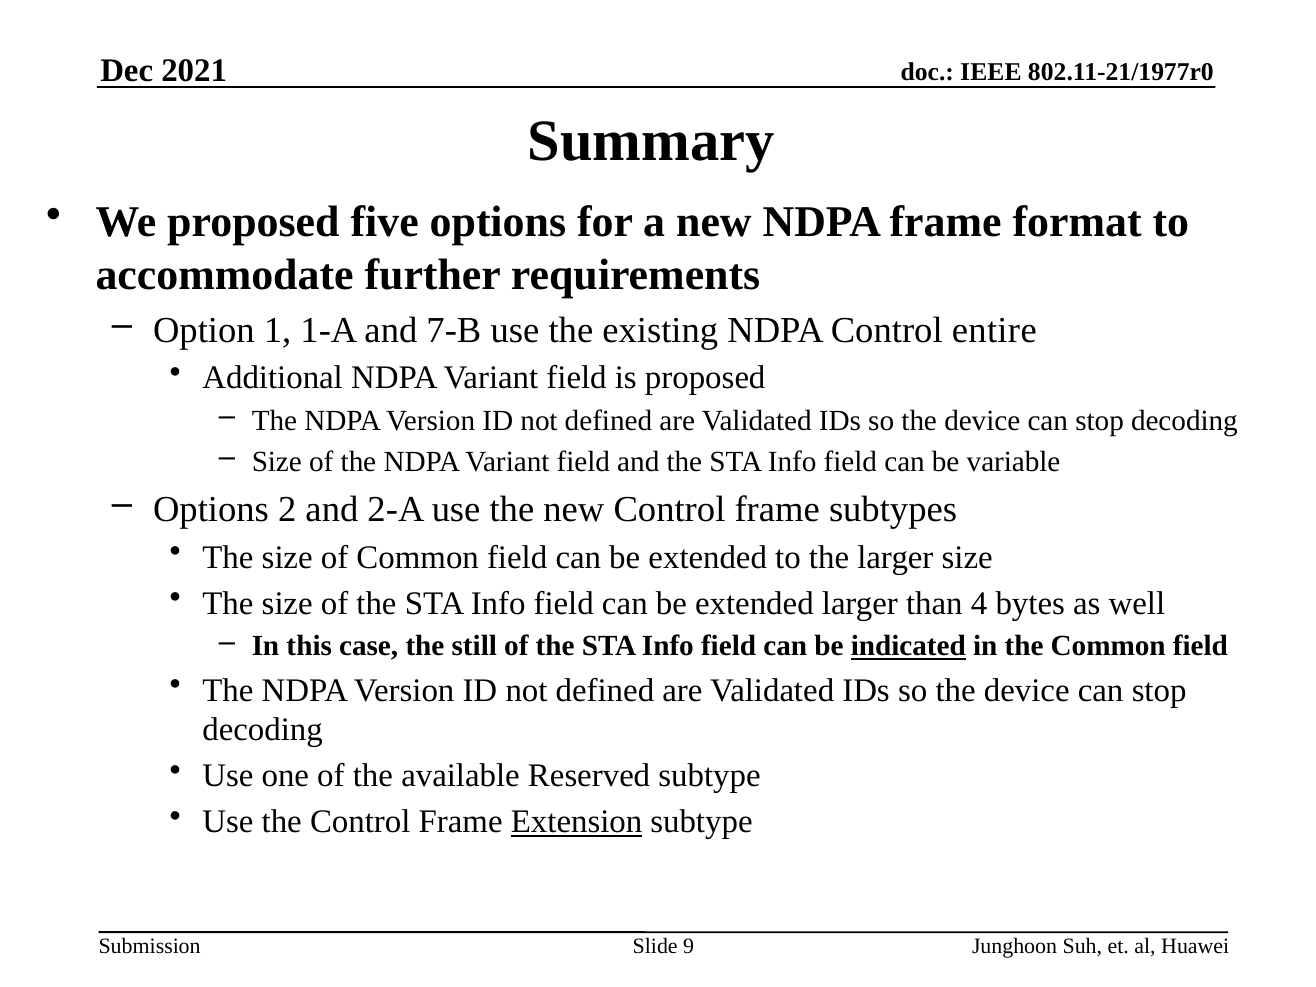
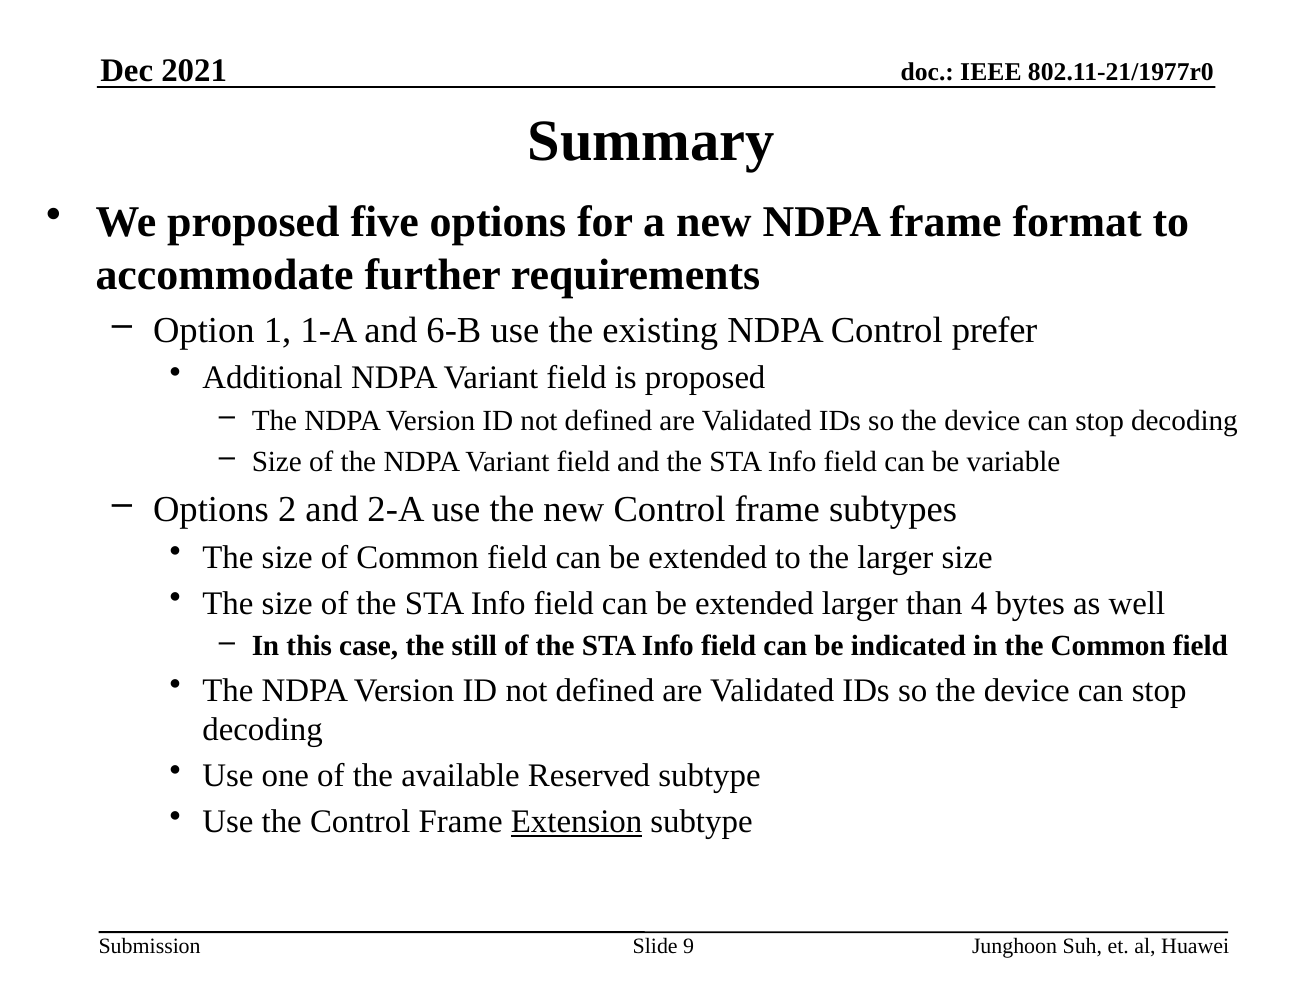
7-B: 7-B -> 6-B (454, 330)
entire: entire -> prefer (995, 330)
indicated underline: present -> none (908, 646)
